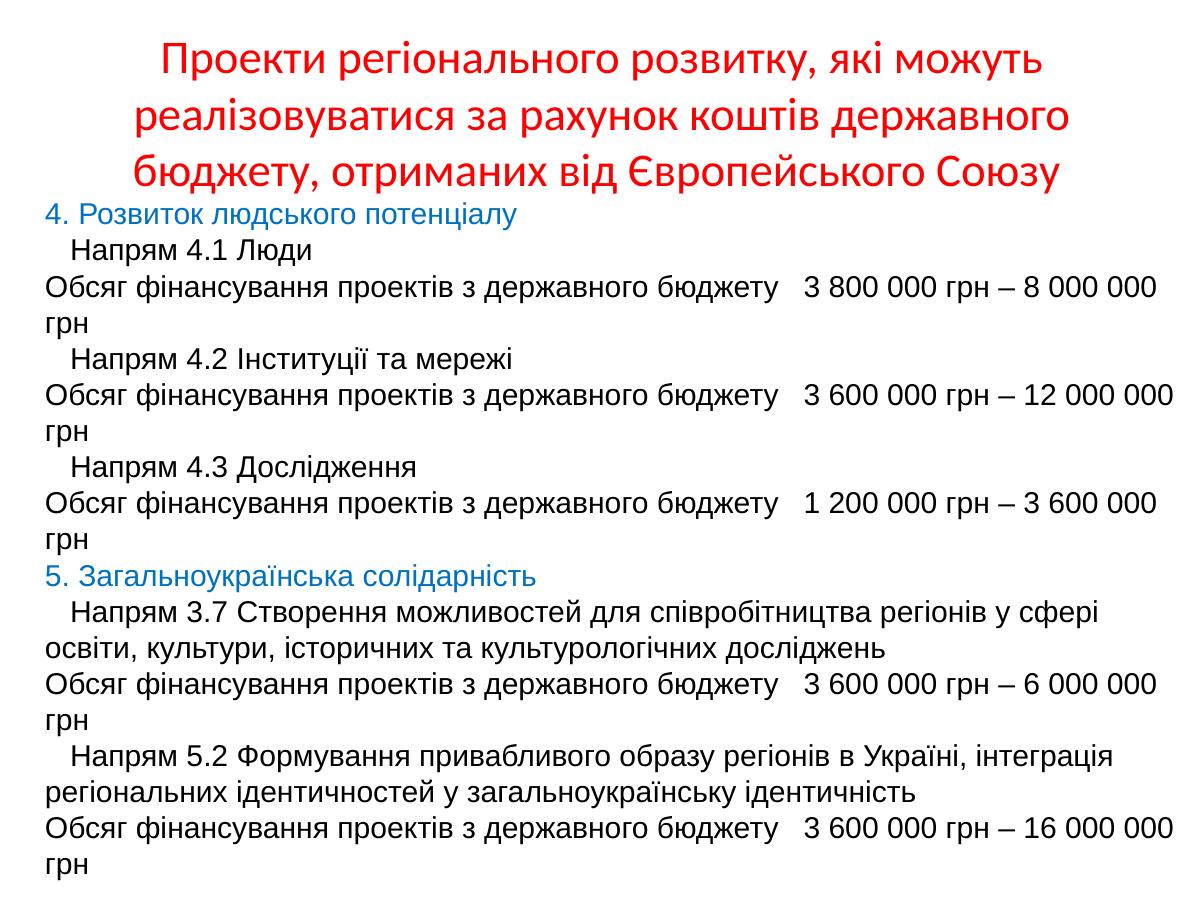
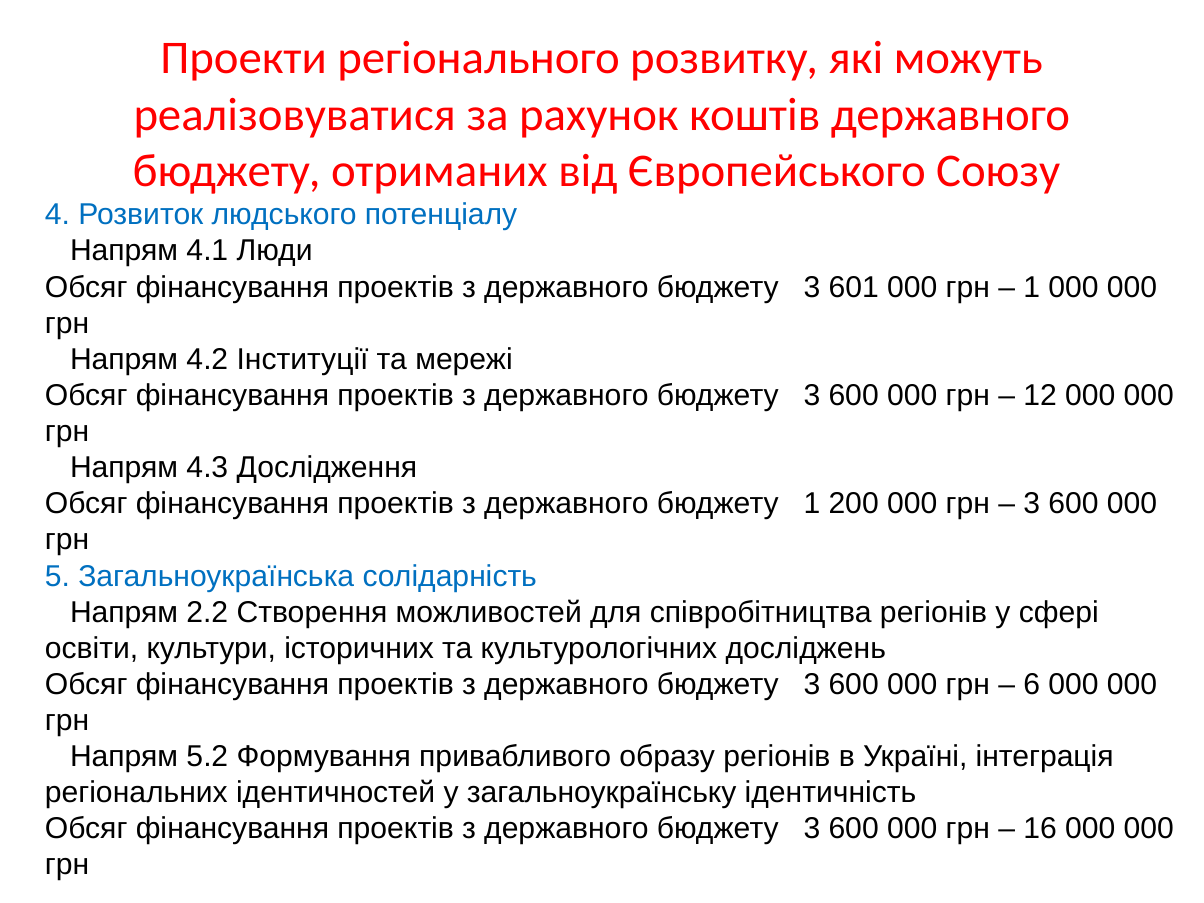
800: 800 -> 601 (854, 287)
8: 8 -> 1 (1032, 287)
3.7: 3.7 -> 2.2 (207, 612)
